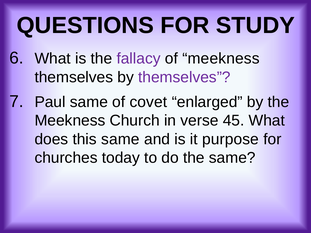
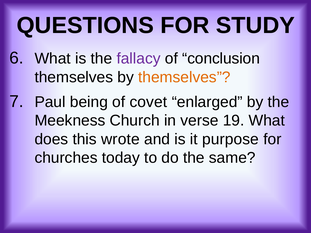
of meekness: meekness -> conclusion (221, 59)
themselves colour: purple -> orange (184, 77)
Paul same: same -> being (89, 102)
45: 45 -> 19 (234, 121)
this same: same -> wrote (120, 139)
